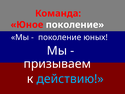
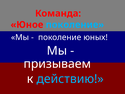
поколение colour: white -> light blue (75, 25)
